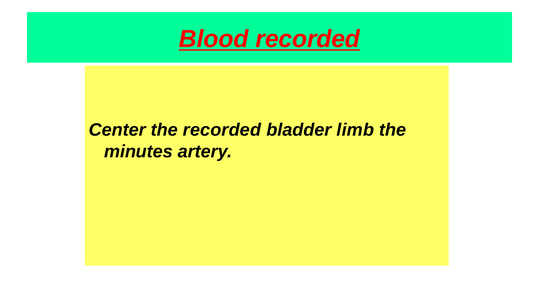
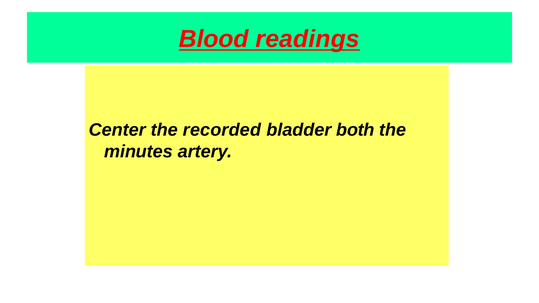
Blood recorded: recorded -> readings (308, 39)
limb: limb -> both (355, 130)
